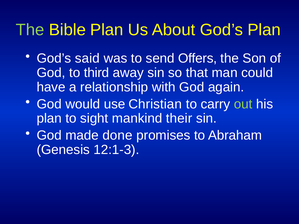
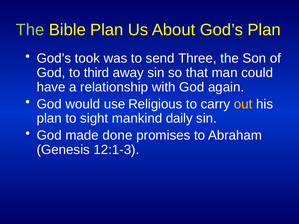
said: said -> took (87, 58)
Offers: Offers -> Three (197, 58)
Christian: Christian -> Religious (155, 104)
out colour: light green -> yellow (243, 104)
their: their -> daily (179, 119)
